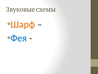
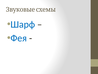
Шарф colour: orange -> blue (23, 24)
